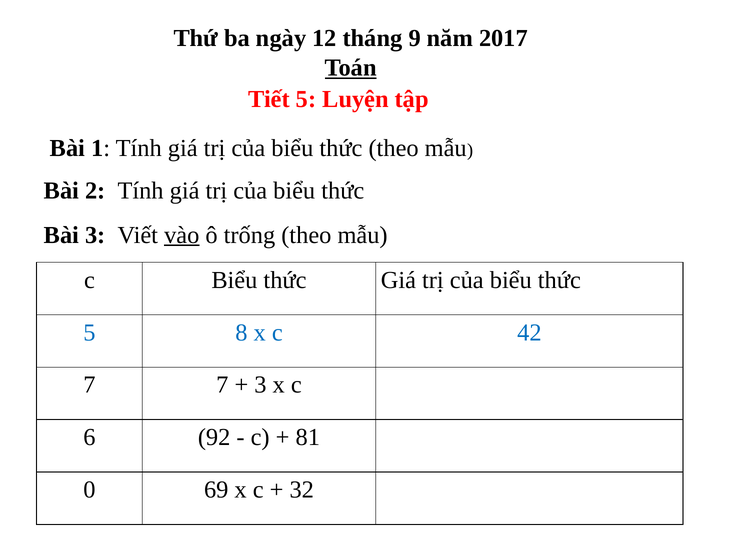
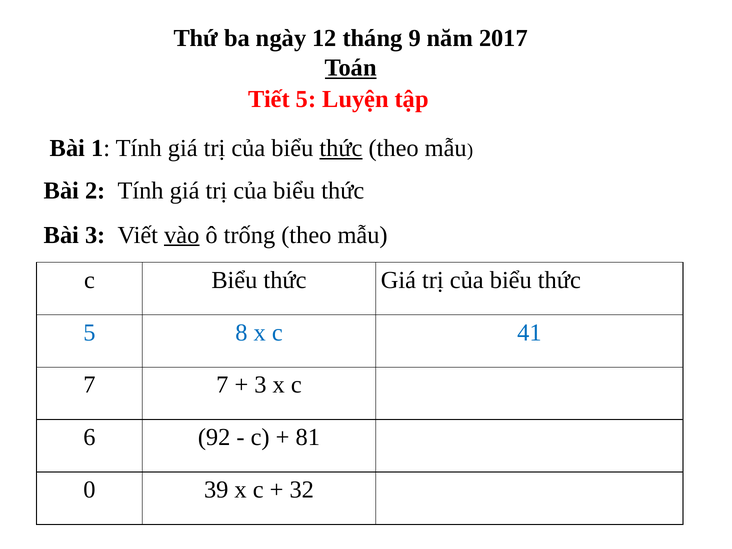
thức underline: none -> present (341, 148)
42: 42 -> 41 (529, 332)
69: 69 -> 39 (216, 490)
